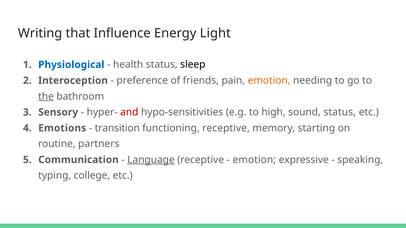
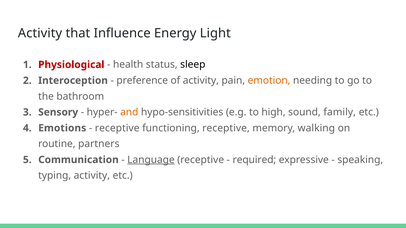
Writing: Writing -> Activity (40, 33)
Physiological colour: blue -> red (71, 65)
of friends: friends -> activity (201, 81)
the underline: present -> none (46, 97)
and colour: red -> orange (129, 112)
sound status: status -> family (340, 112)
transition: transition -> receptive (117, 128)
starting: starting -> walking (316, 128)
emotion: emotion -> required (254, 160)
typing college: college -> activity (92, 176)
